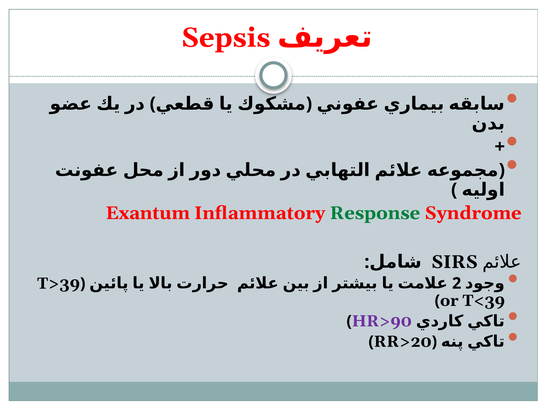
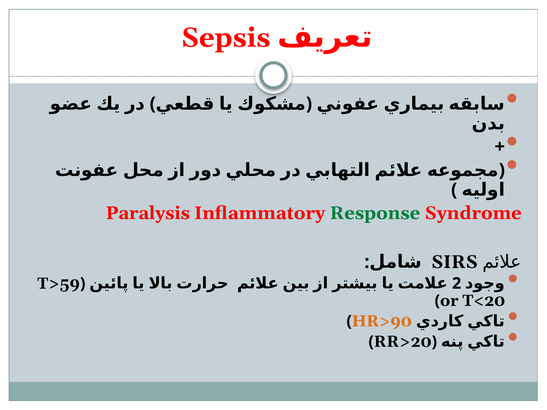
Exantum: Exantum -> Paralysis (148, 213)
T>39: T>39 -> T>59 (59, 284)
T<39: T<39 -> T<20 (484, 301)
HR>90 colour: purple -> orange (382, 321)
